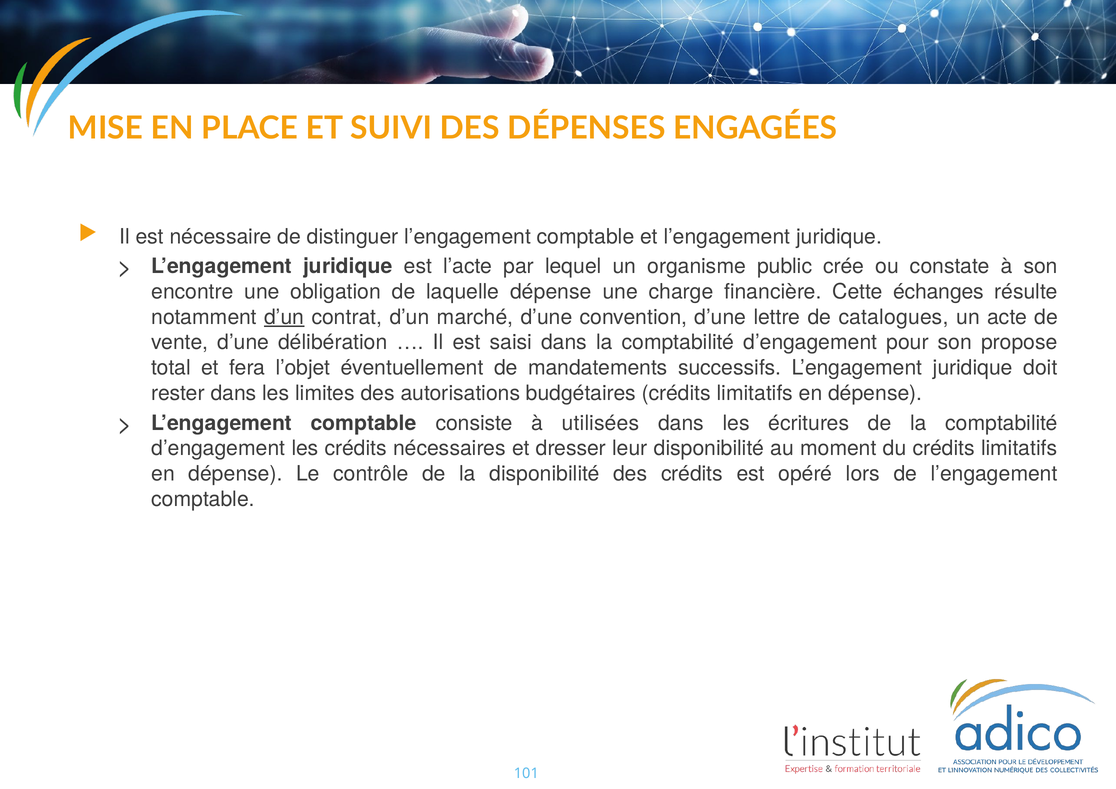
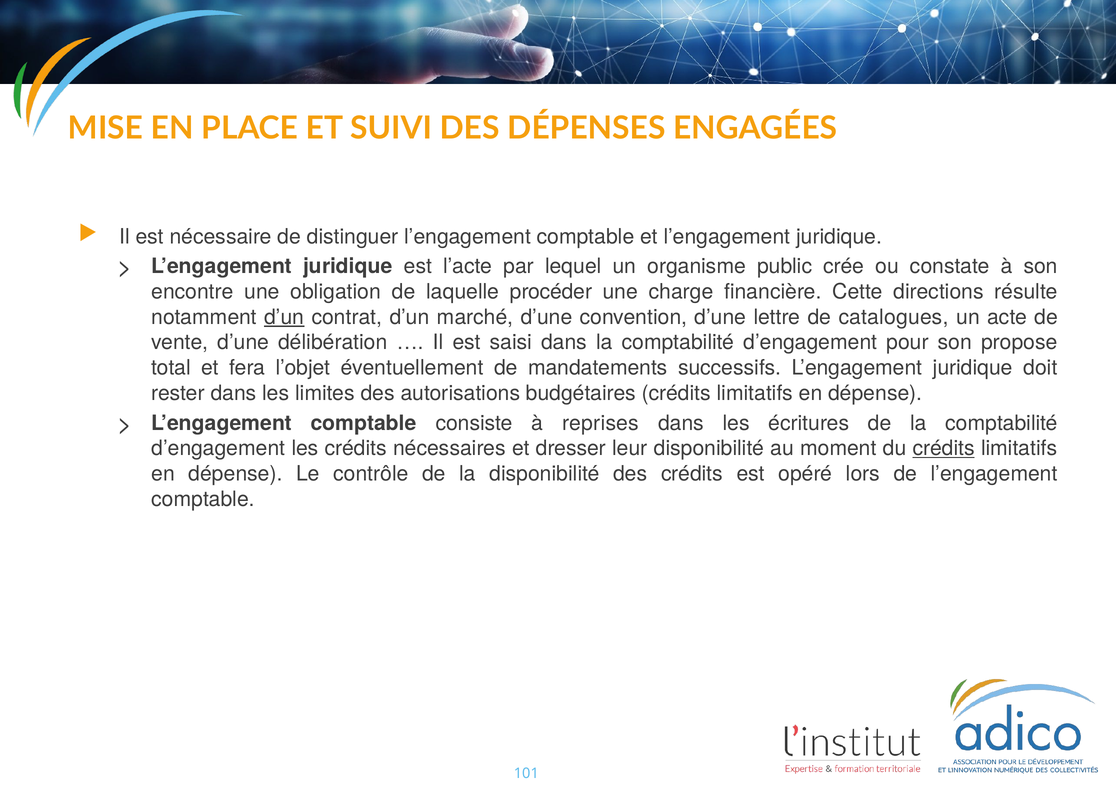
laquelle dépense: dépense -> procéder (551, 292)
échanges: échanges -> directions (938, 292)
utilisées: utilisées -> reprises (601, 423)
crédits underline: none -> present (944, 449)
